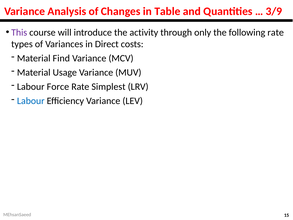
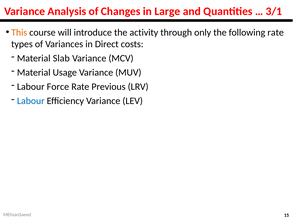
Table: Table -> Large (167, 11)
3/9: 3/9 -> 3/1 (274, 11)
This colour: purple -> orange (19, 32)
Find: Find -> Slab (61, 58)
Simplest: Simplest -> Previous (109, 87)
